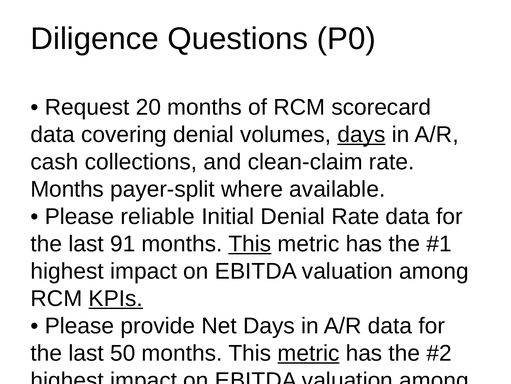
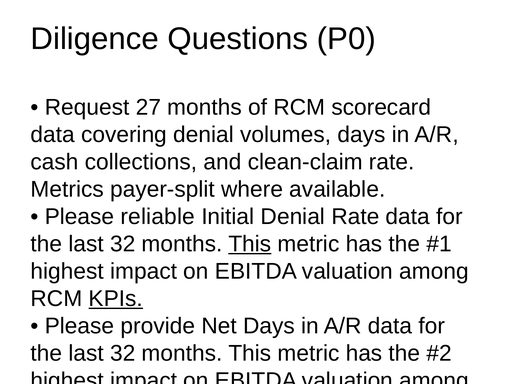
20: 20 -> 27 (148, 107)
days underline: present -> none (361, 134)
Months: Months -> Metrics (67, 189)
91: 91 -> 32 (123, 243)
50: 50 -> 32 (123, 352)
metric underline: present -> none (308, 352)
